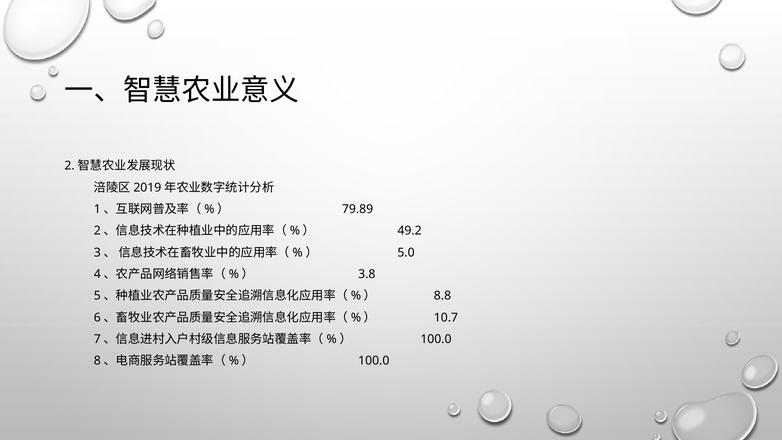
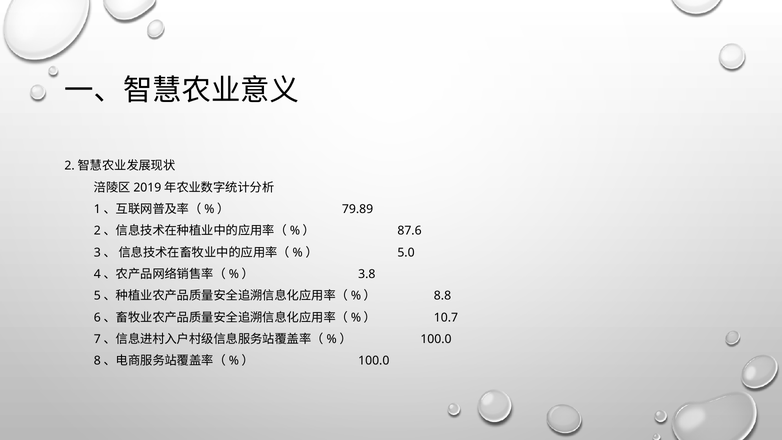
49.2: 49.2 -> 87.6 (410, 231)
